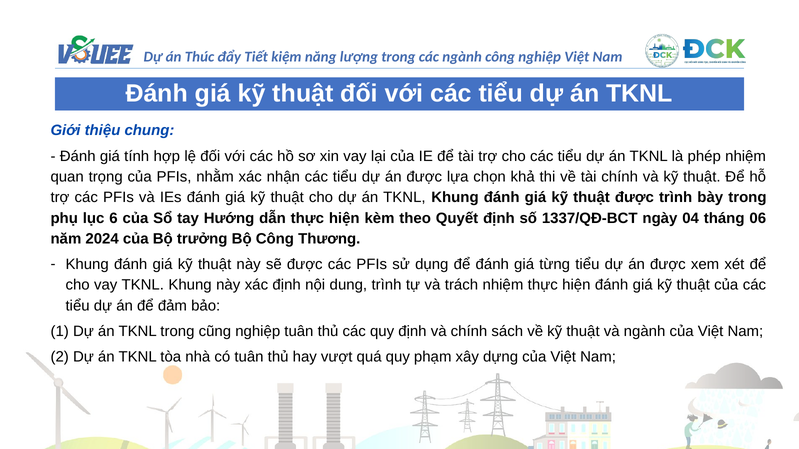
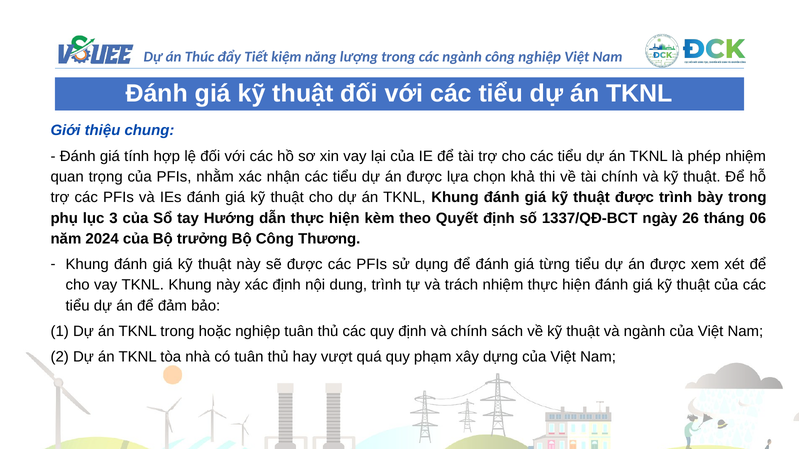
6: 6 -> 3 (113, 218)
04: 04 -> 26 (691, 218)
cũng: cũng -> hoặc (215, 332)
